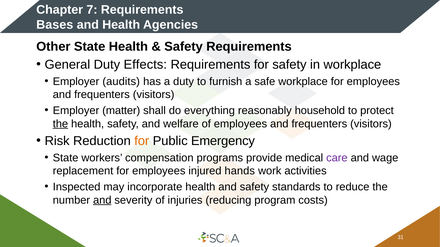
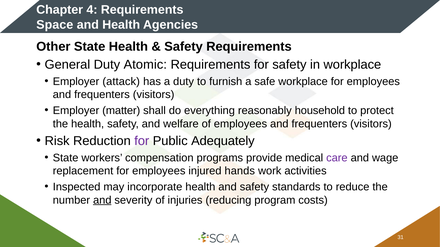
7: 7 -> 4 (92, 10)
Bases: Bases -> Space (55, 25)
Effects: Effects -> Atomic (145, 65)
audits: audits -> attack (121, 82)
the underline: present -> none (60, 124)
for colour: orange -> purple (142, 141)
Emergency: Emergency -> Adequately (223, 141)
